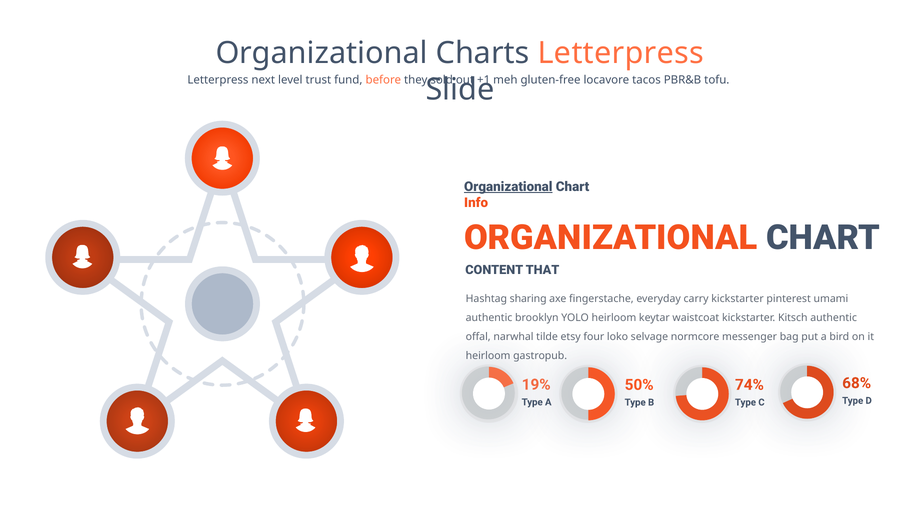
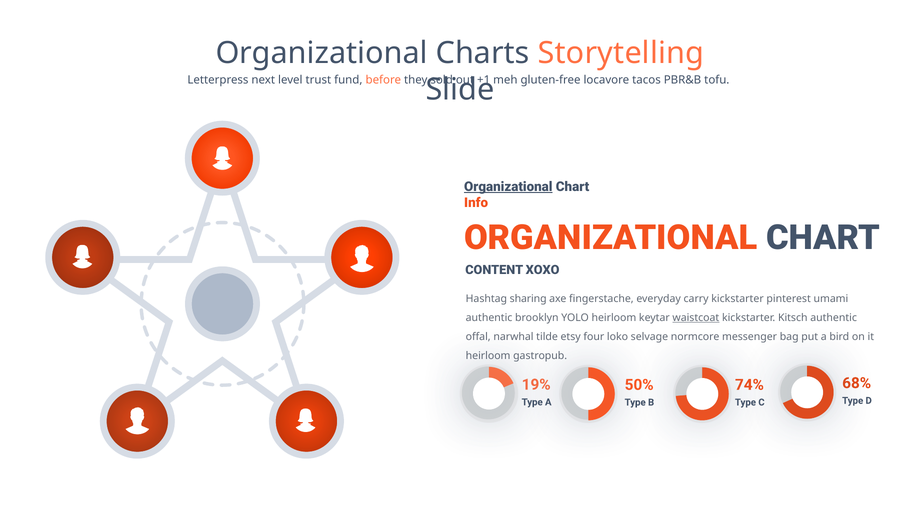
Charts Letterpress: Letterpress -> Storytelling (621, 53)
THAT: THAT -> XOXO (543, 270)
waistcoat underline: none -> present (696, 318)
